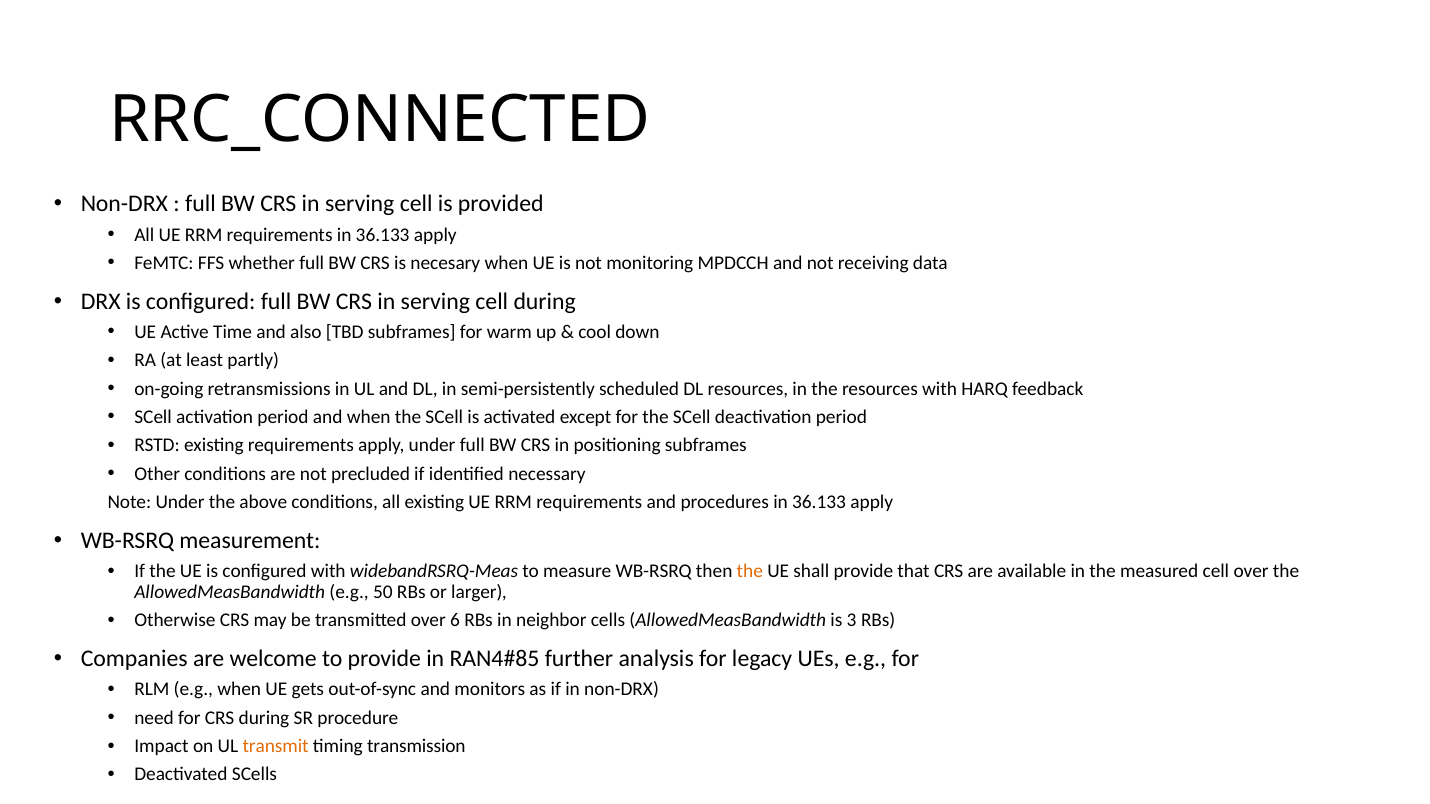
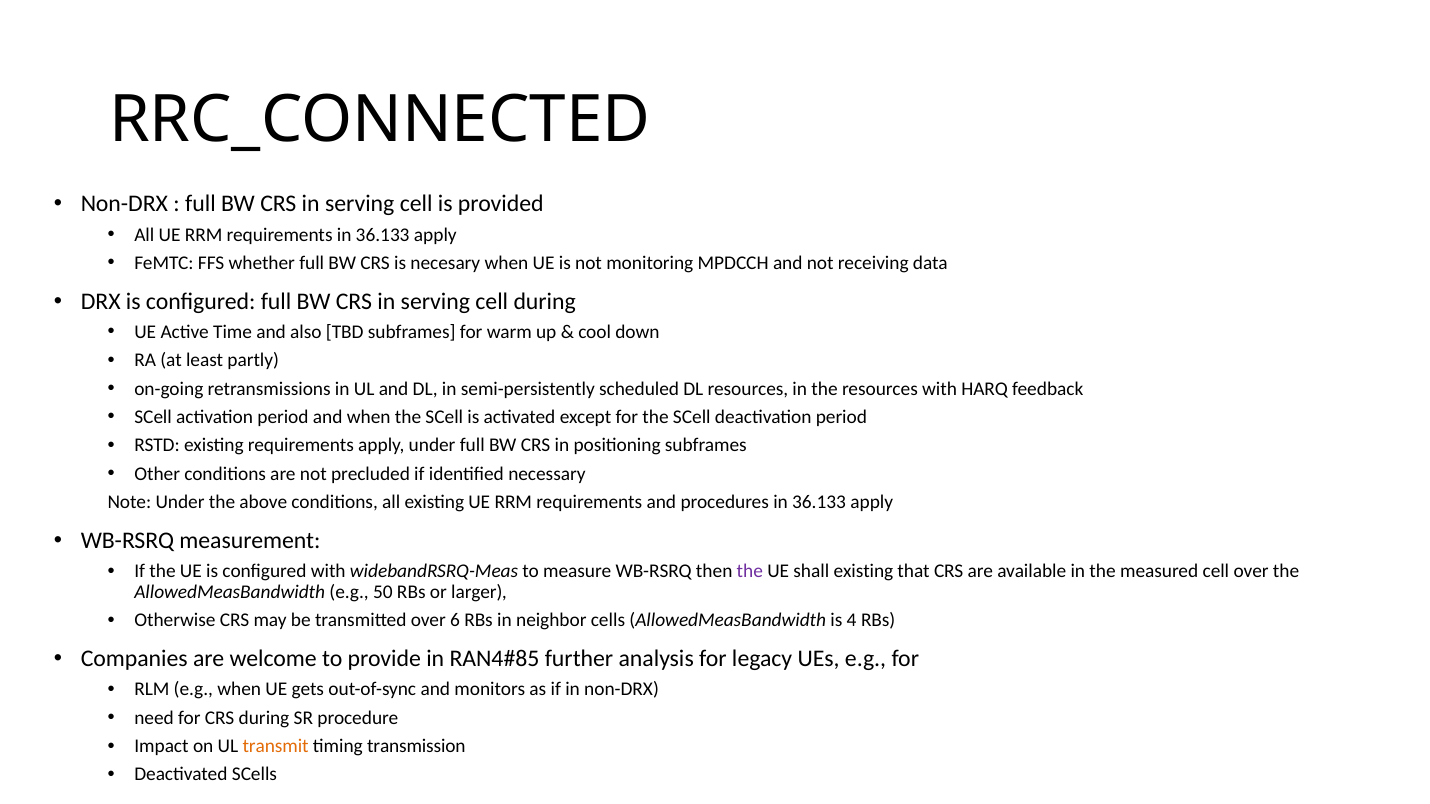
the colour: orange -> purple (750, 571)
shall provide: provide -> existing (863, 571)
3: 3 -> 4 (852, 621)
